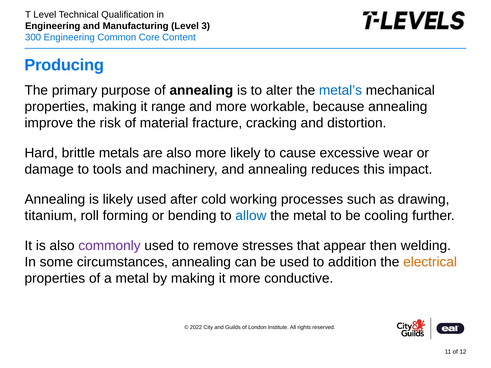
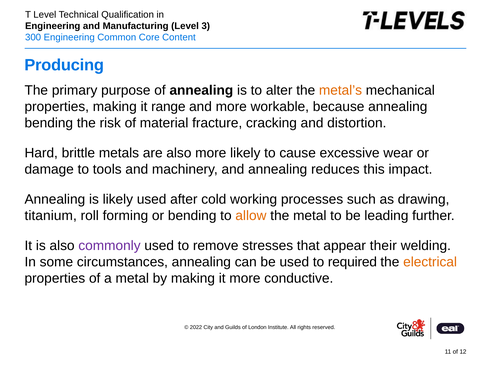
metal’s colour: blue -> orange (341, 90)
improve: improve -> bending (49, 123)
allow colour: blue -> orange (251, 216)
cooling: cooling -> leading (386, 216)
then: then -> their (383, 246)
addition: addition -> required (352, 262)
